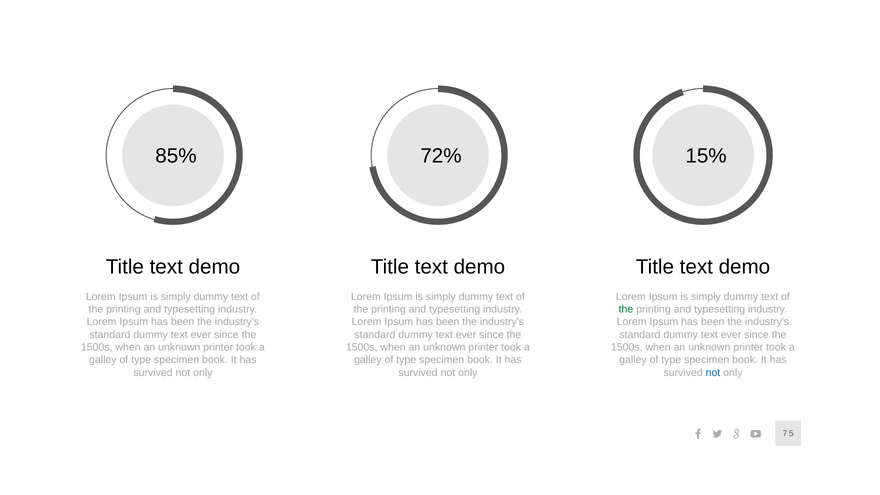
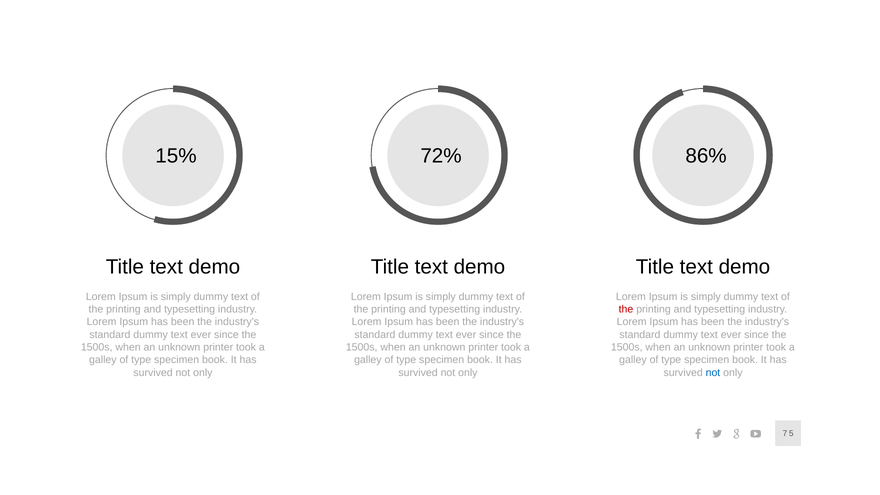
85%: 85% -> 15% (176, 156)
15%: 15% -> 86% (706, 156)
the colour: green -> red (626, 309)
